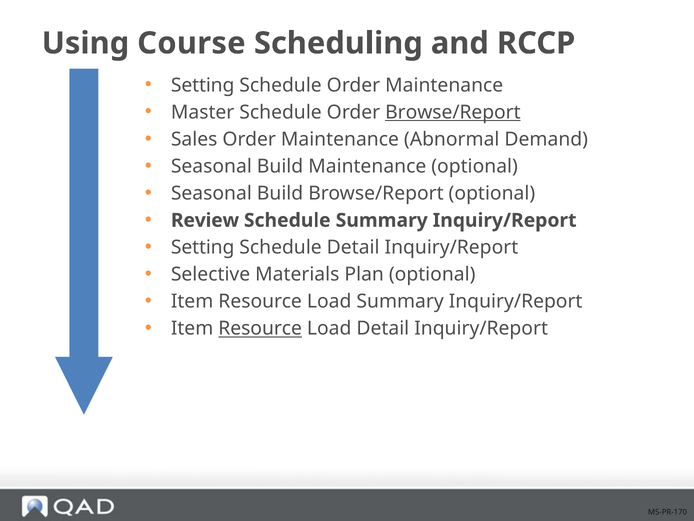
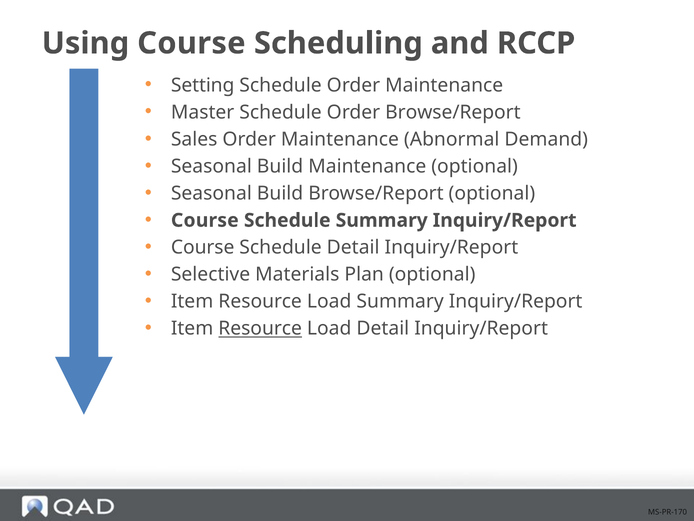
Browse/Report underline: present -> none (453, 112)
Review: Review -> Course (205, 220)
Setting: Setting -> Course (203, 247)
